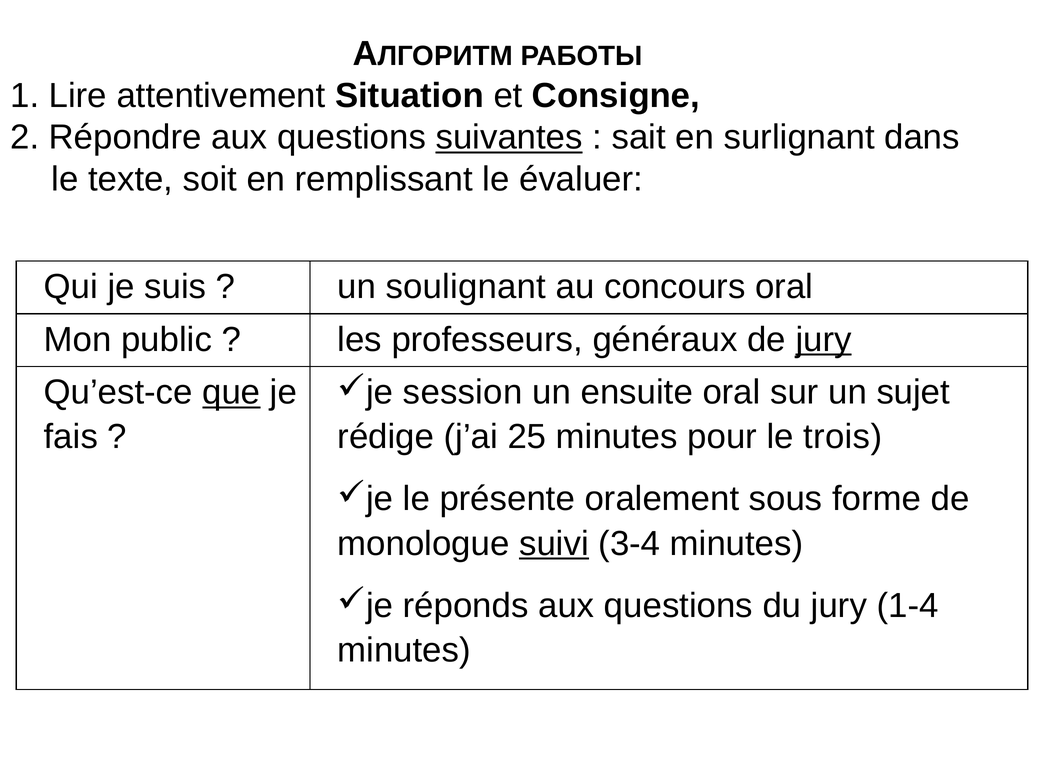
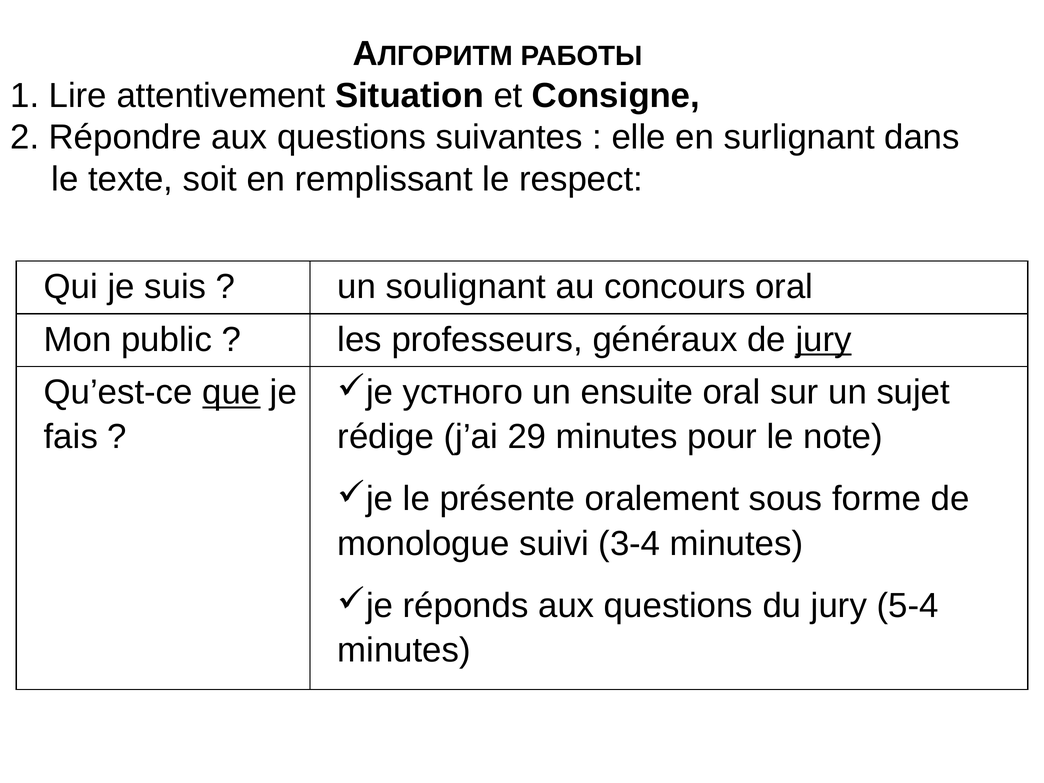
suivantes underline: present -> none (509, 137)
sait: sait -> elle (639, 137)
évaluer: évaluer -> respect (581, 179)
session: session -> устного (463, 392)
25: 25 -> 29 (527, 437)
trois: trois -> note (843, 437)
suivi underline: present -> none (554, 544)
1-4: 1-4 -> 5-4 (908, 606)
